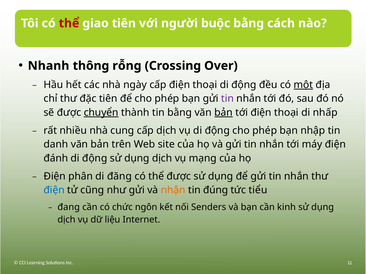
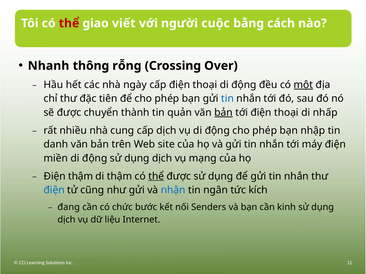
giao tiên: tiên -> viết (124, 23)
buộc: buộc -> cuộc (216, 23)
tin colour: purple -> blue (228, 99)
chuyển underline: present -> none (101, 113)
tin bằng: bằng -> quản (180, 113)
đánh: đánh -> miền (56, 159)
Điện phân: phân -> thậm (81, 176)
di đăng: đăng -> thậm (120, 176)
thể underline: none -> present (156, 176)
nhận colour: orange -> blue (173, 190)
đúng: đúng -> ngân (216, 190)
tiểu: tiểu -> kích (258, 190)
ngôn: ngôn -> bước (146, 207)
